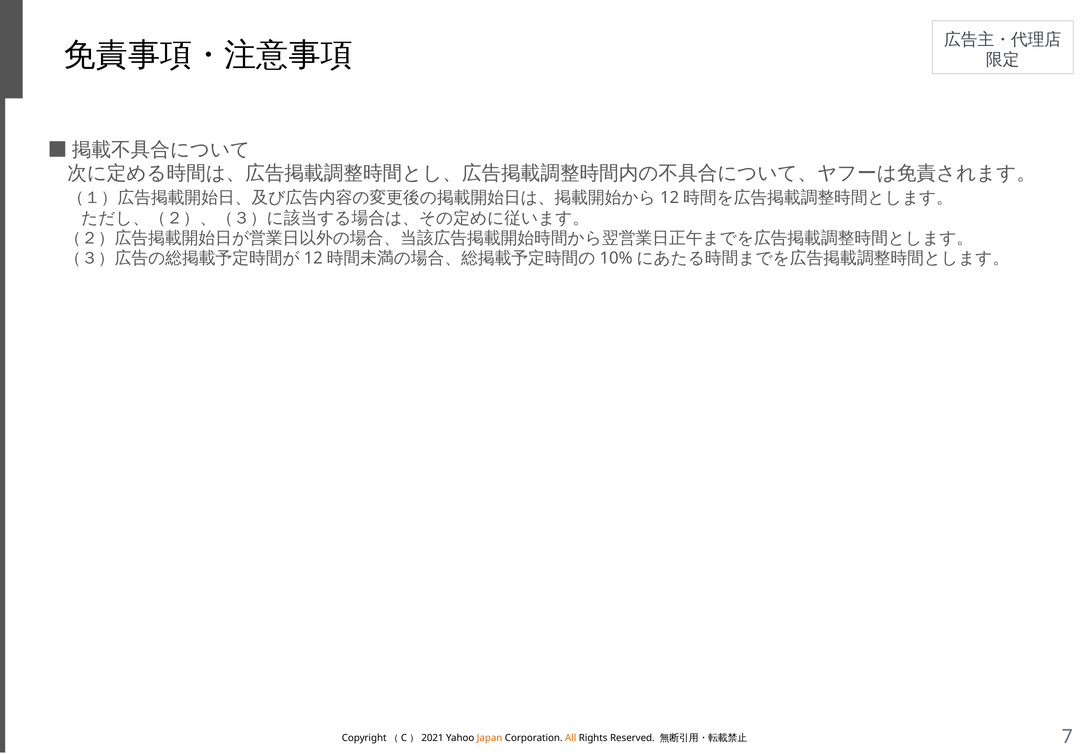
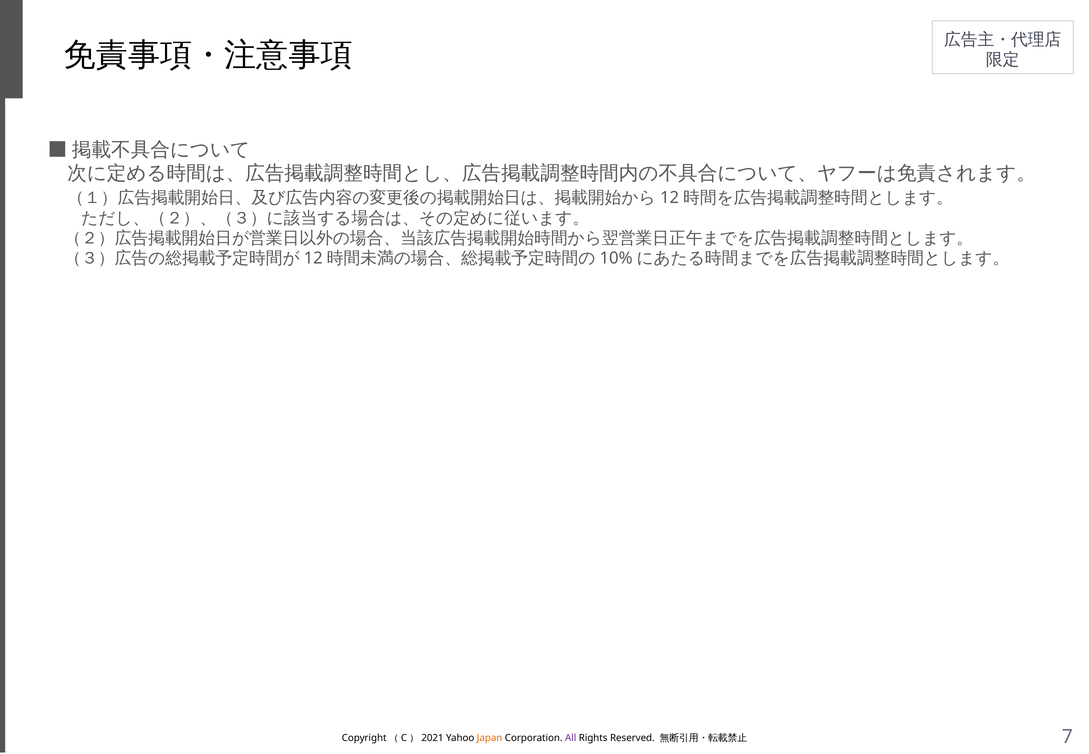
All colour: orange -> purple (571, 738)
